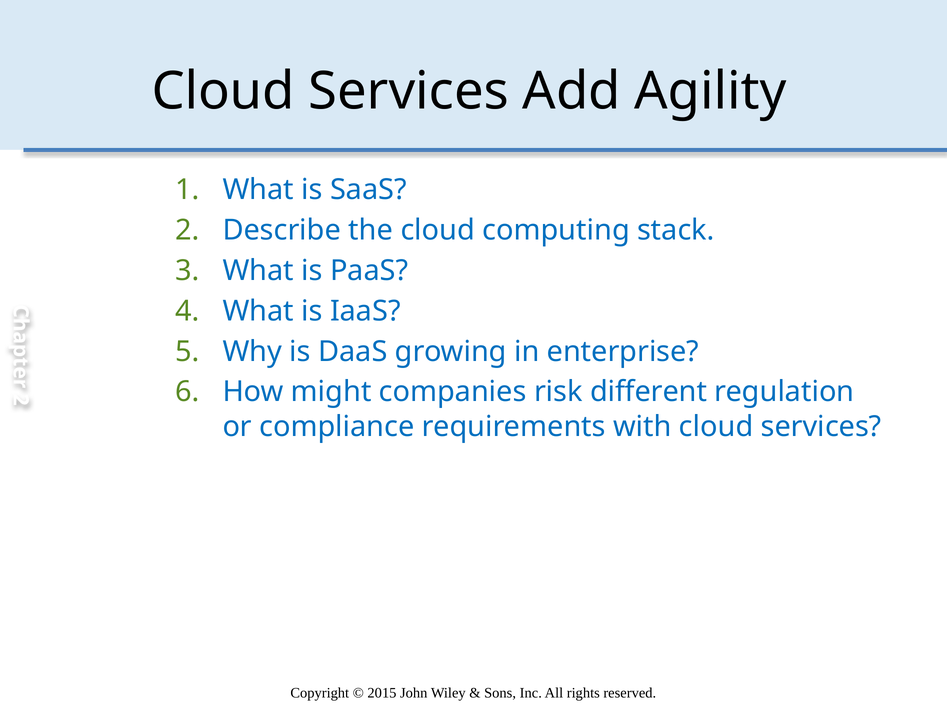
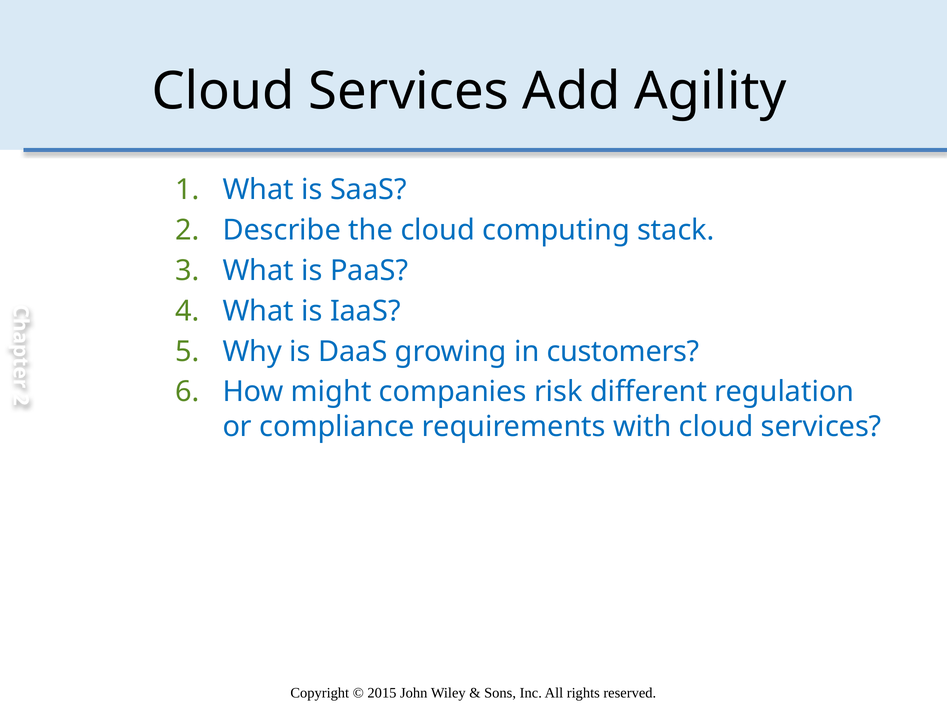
enterprise: enterprise -> customers (623, 352)
